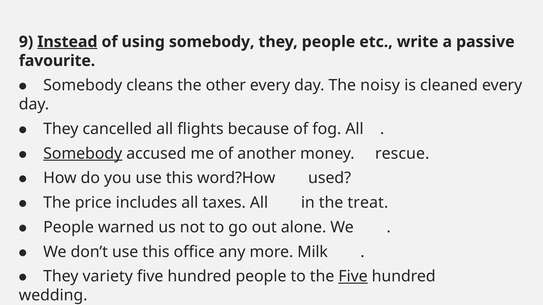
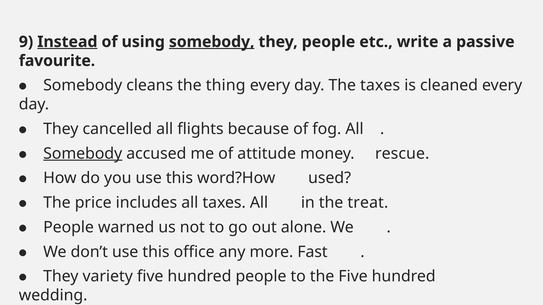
somebody underline: none -> present (212, 42)
other: other -> thing (226, 85)
The noisy: noisy -> taxes (380, 85)
another: another -> attitude (267, 154)
Milk: Milk -> Fast (313, 252)
Five underline: present -> none (353, 277)
